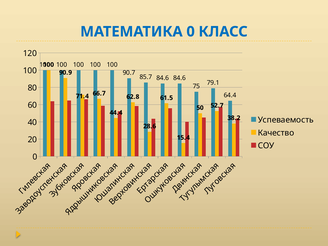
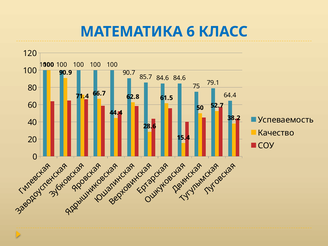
МАТЕМАТИКА 0: 0 -> 6 (191, 32)
